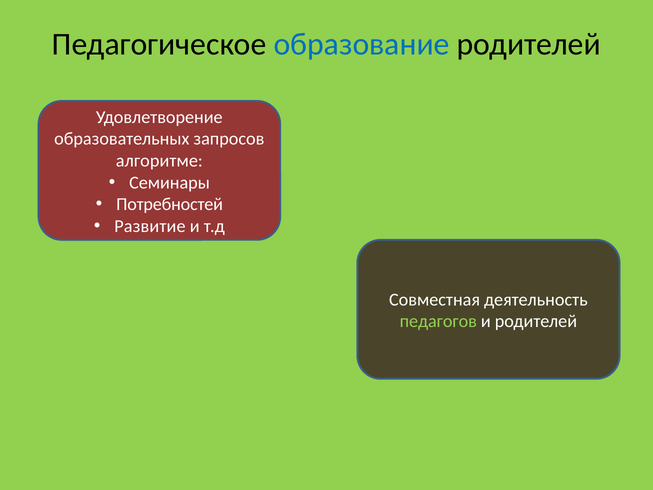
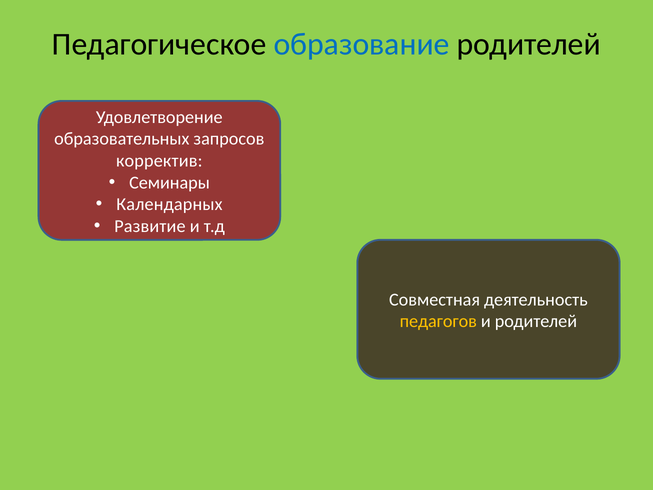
алгоритме: алгоритме -> корректив (159, 161)
Потребностей: Потребностей -> Календарных (169, 204)
педагогов colour: light green -> yellow (438, 321)
